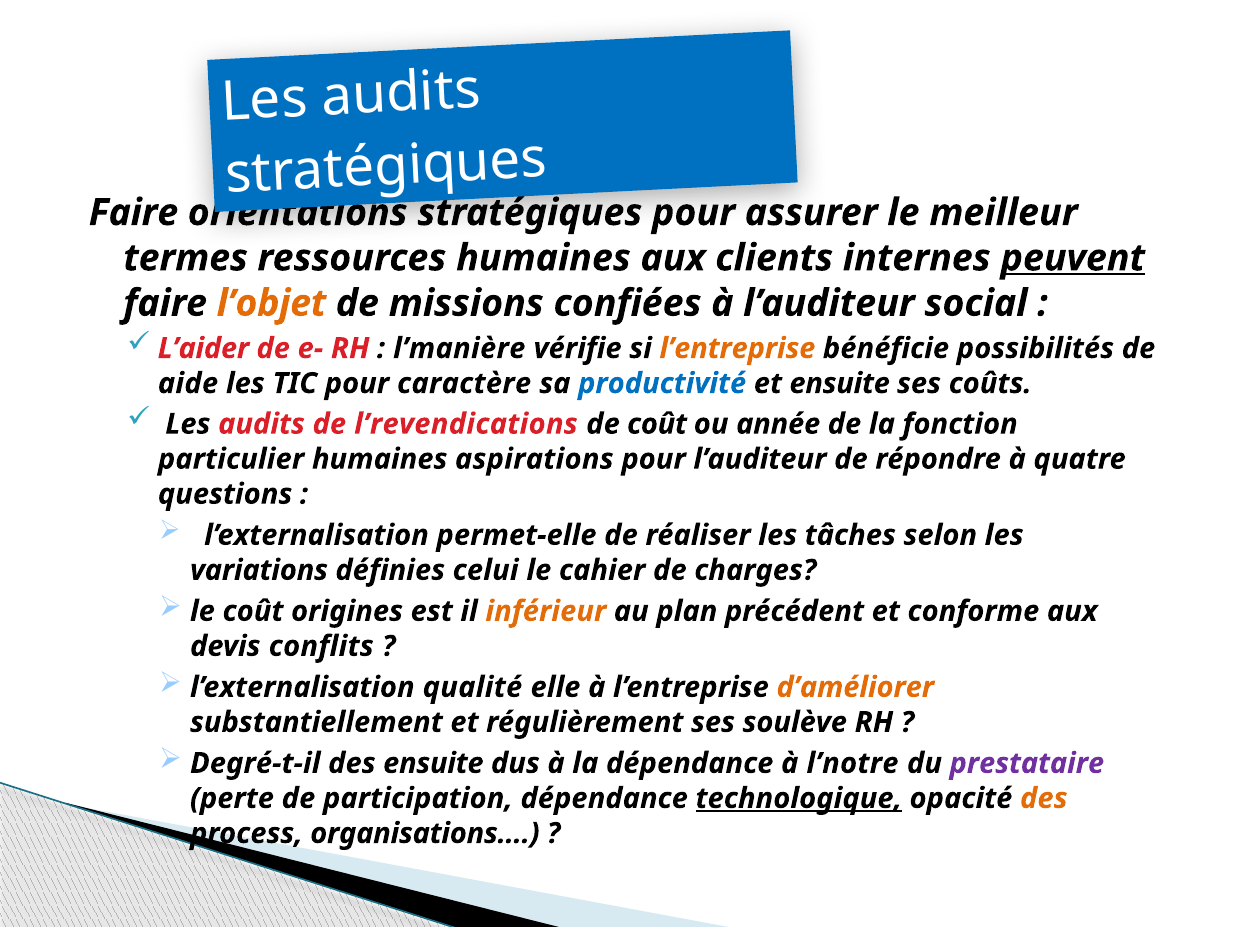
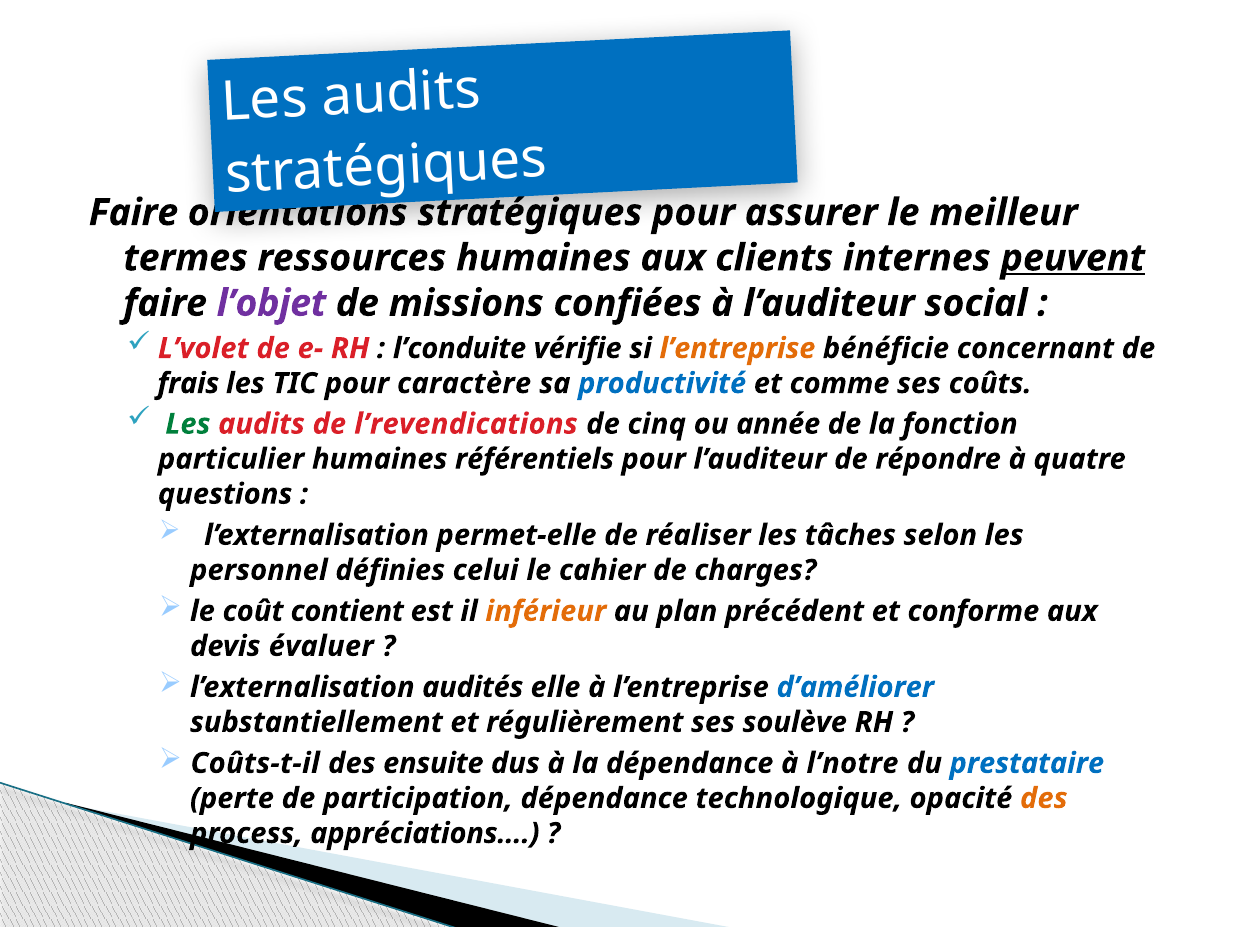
l’objet colour: orange -> purple (271, 303)
L’aider: L’aider -> L’volet (203, 348)
l’manière: l’manière -> l’conduite (460, 348)
possibilités: possibilités -> concernant (1035, 348)
aide: aide -> frais (188, 383)
et ensuite: ensuite -> comme (840, 383)
Les colour: black -> green (188, 424)
de coût: coût -> cinq (657, 424)
aspirations: aspirations -> référentiels (535, 459)
variations: variations -> personnel (259, 570)
origines: origines -> contient (347, 611)
conflits: conflits -> évaluer (321, 646)
qualité: qualité -> audités (473, 687)
d’améliorer colour: orange -> blue (855, 687)
Degré-t-il: Degré-t-il -> Coûts-t-il (255, 763)
prestataire colour: purple -> blue (1027, 763)
technologique underline: present -> none (799, 798)
organisations…: organisations… -> appréciations… (425, 833)
